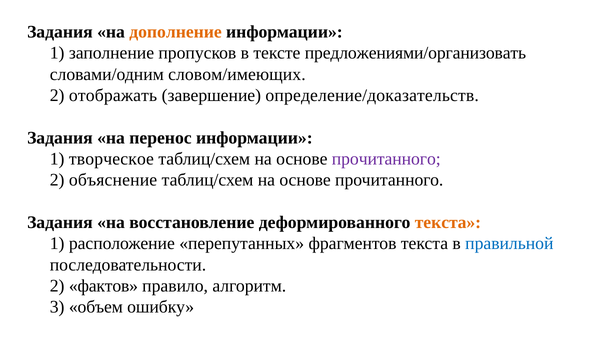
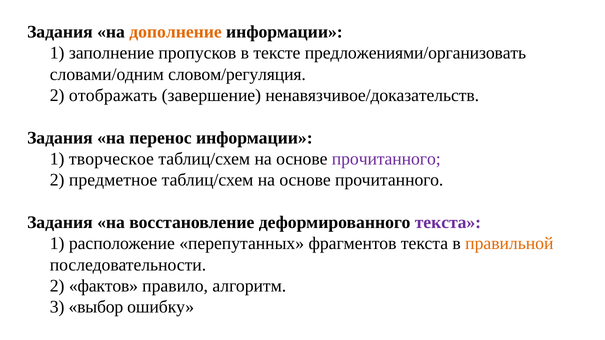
словом/имеющих: словом/имеющих -> словом/регуляция (237, 74)
определение/доказательств: определение/доказательств -> ненавязчивое/доказательств (372, 96)
объяснение: объяснение -> предметное (113, 180)
текста colour: orange -> purple (448, 223)
правильной colour: blue -> orange (509, 244)
объем: объем -> выбор (96, 307)
